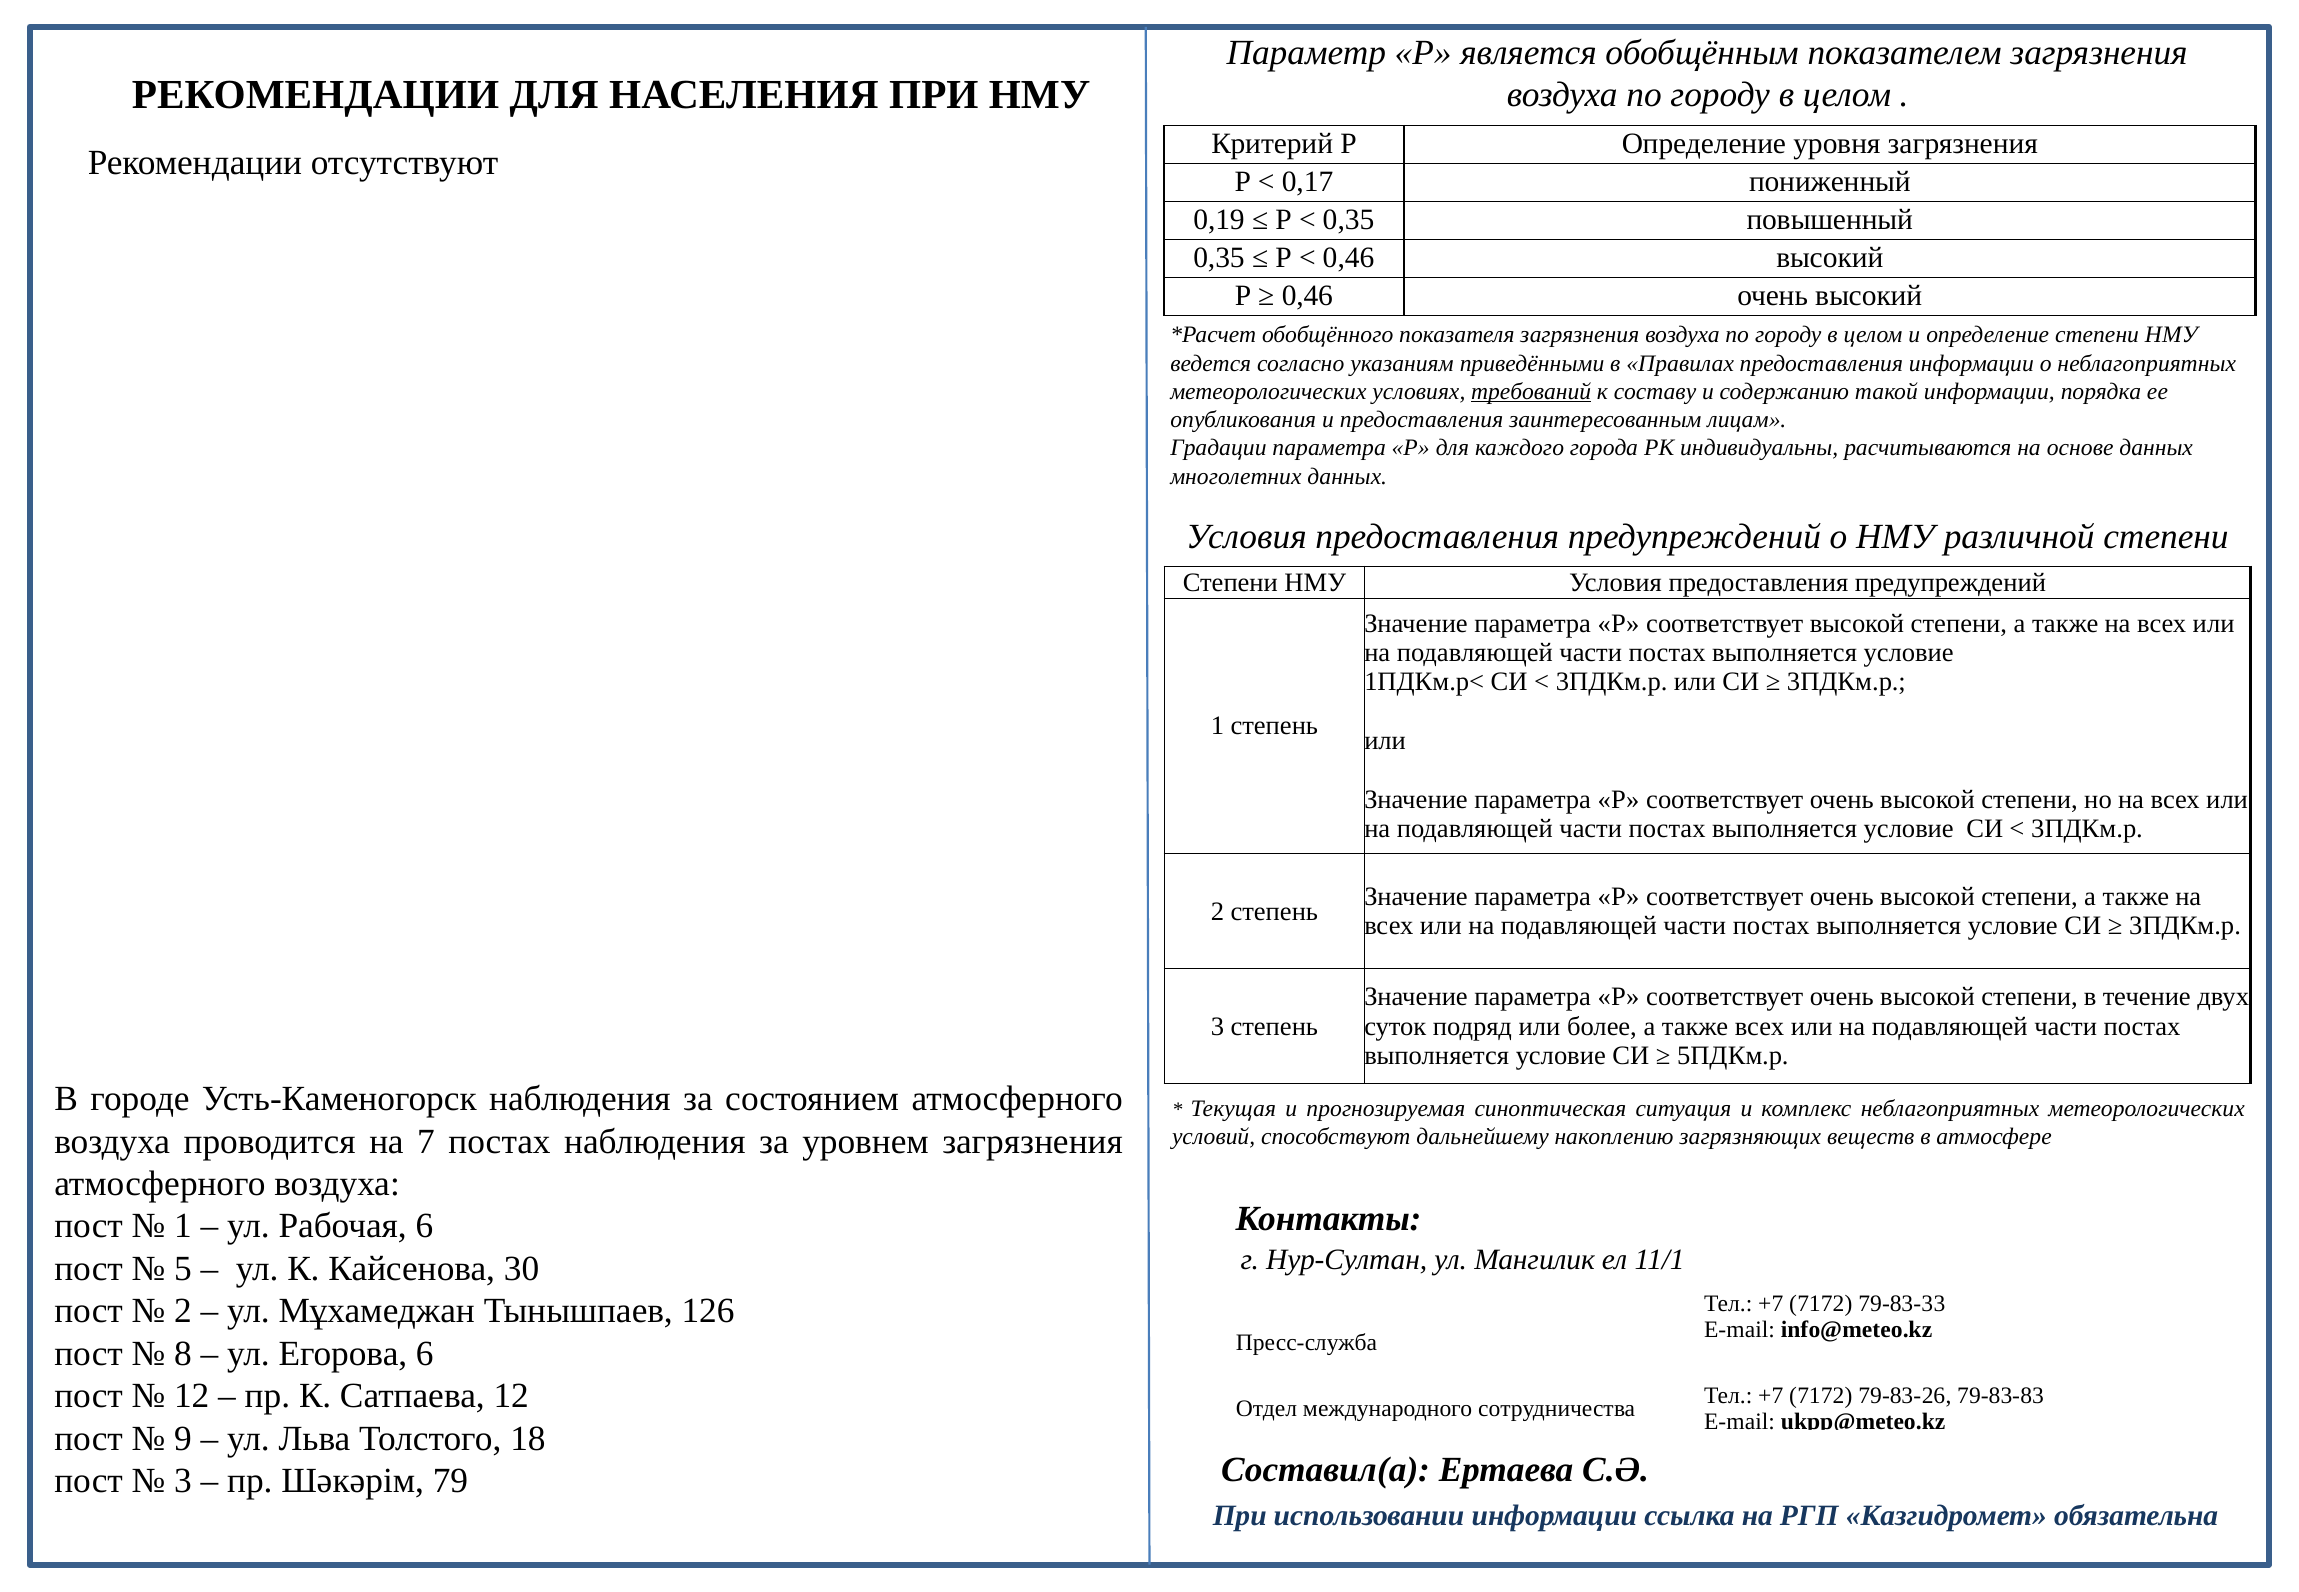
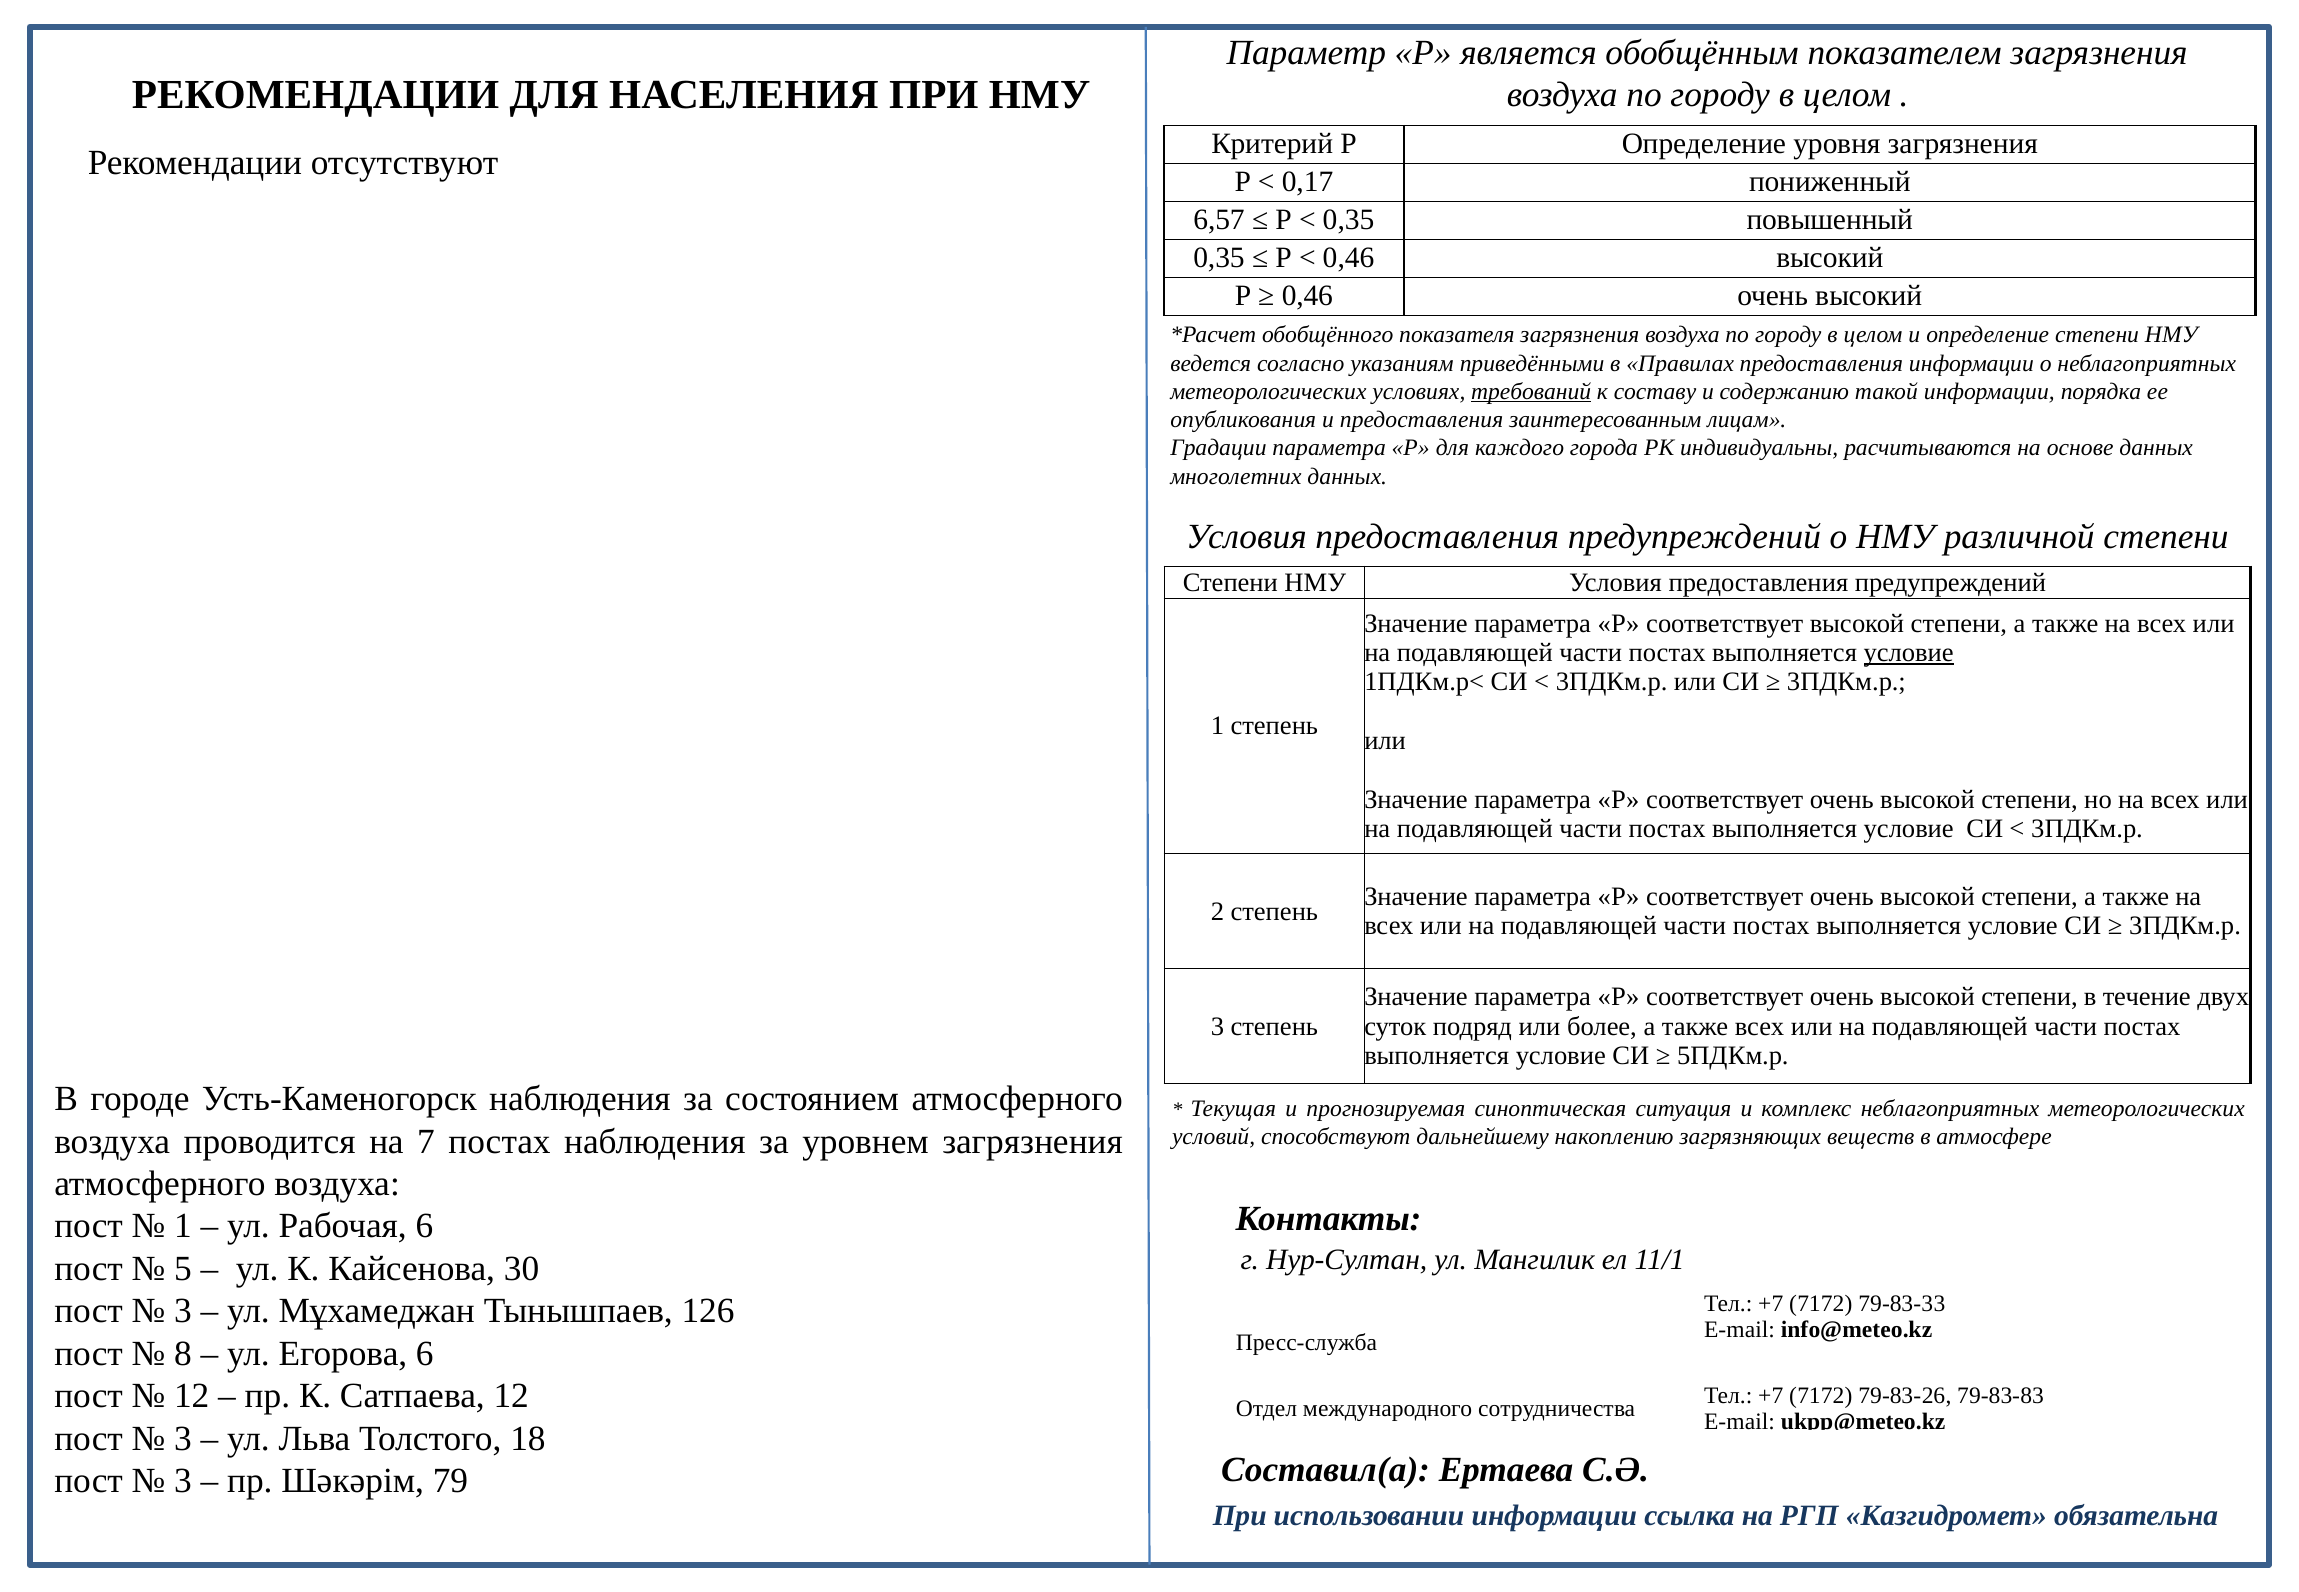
0,19: 0,19 -> 6,57 (1219, 220)
условие underline: none -> present (1909, 653)
2: 2 -> 3 (183, 1311)
9: 9 -> 3 (183, 1438)
